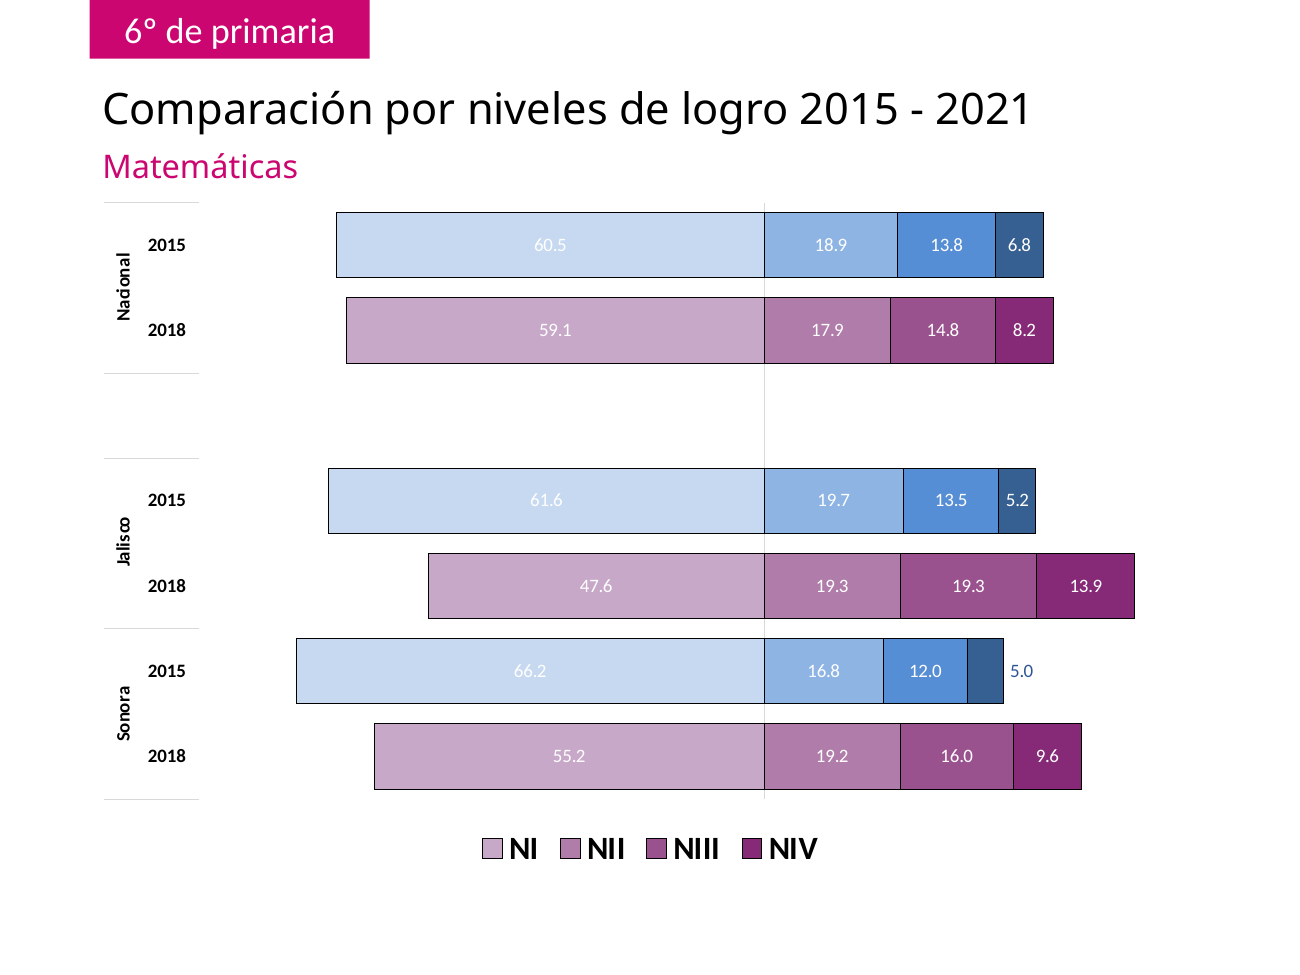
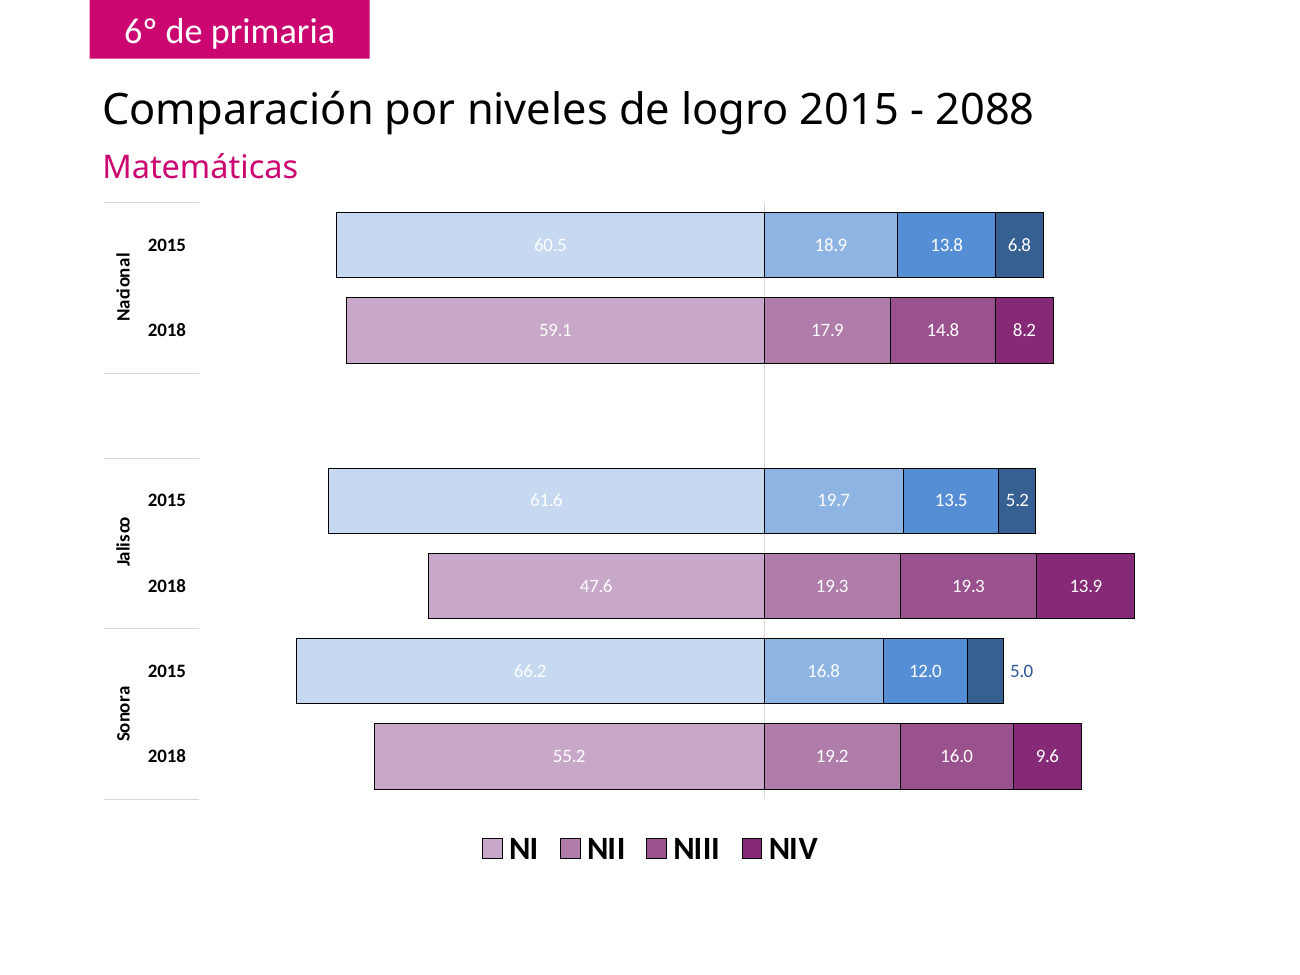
2021: 2021 -> 2088 (985, 110)
